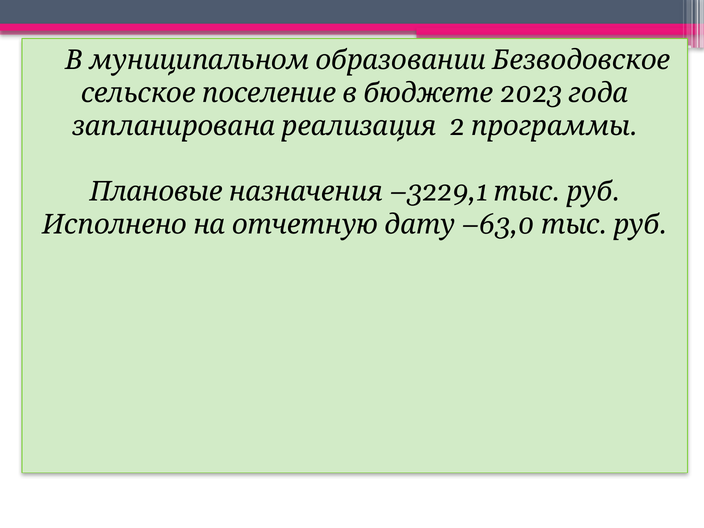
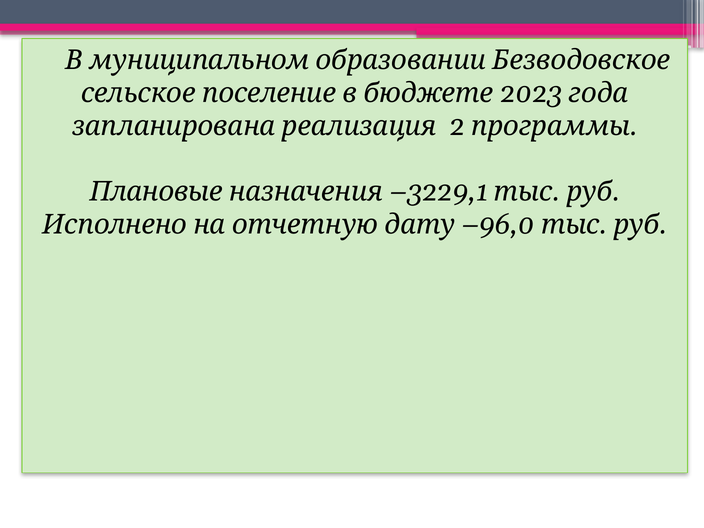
–63,0: –63,0 -> –96,0 (498, 225)
